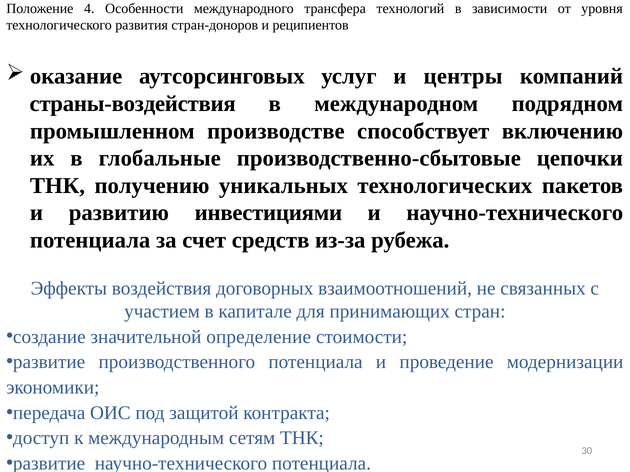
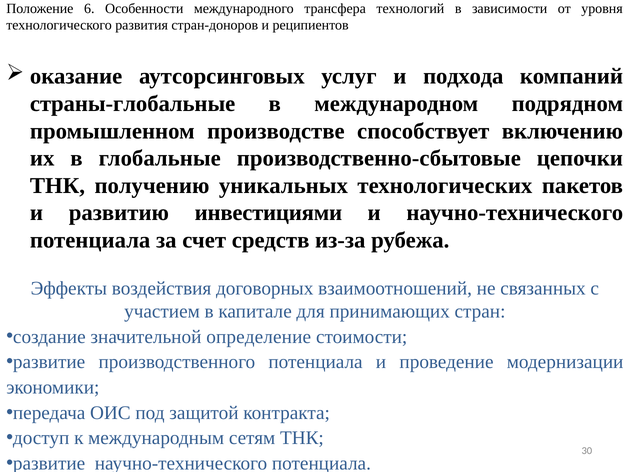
4: 4 -> 6 (89, 9)
центры: центры -> подхода (463, 76)
страны-воздействия: страны-воздействия -> страны-глобальные (133, 104)
